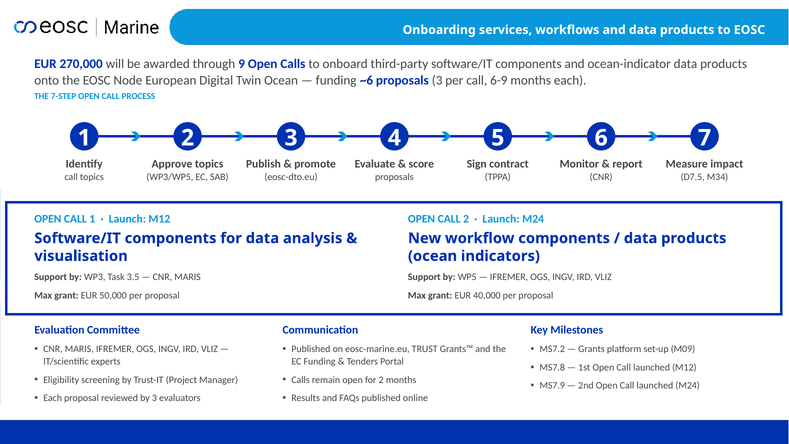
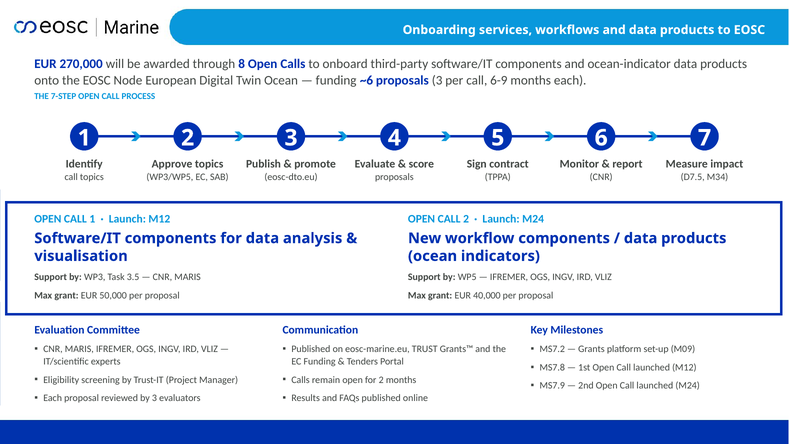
9: 9 -> 8 (242, 64)
